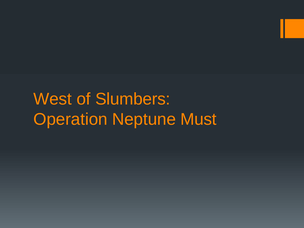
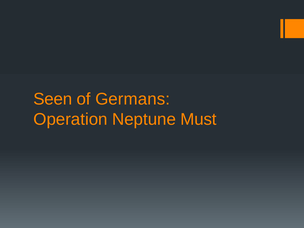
West: West -> Seen (53, 99)
Slumbers: Slumbers -> Germans (133, 99)
